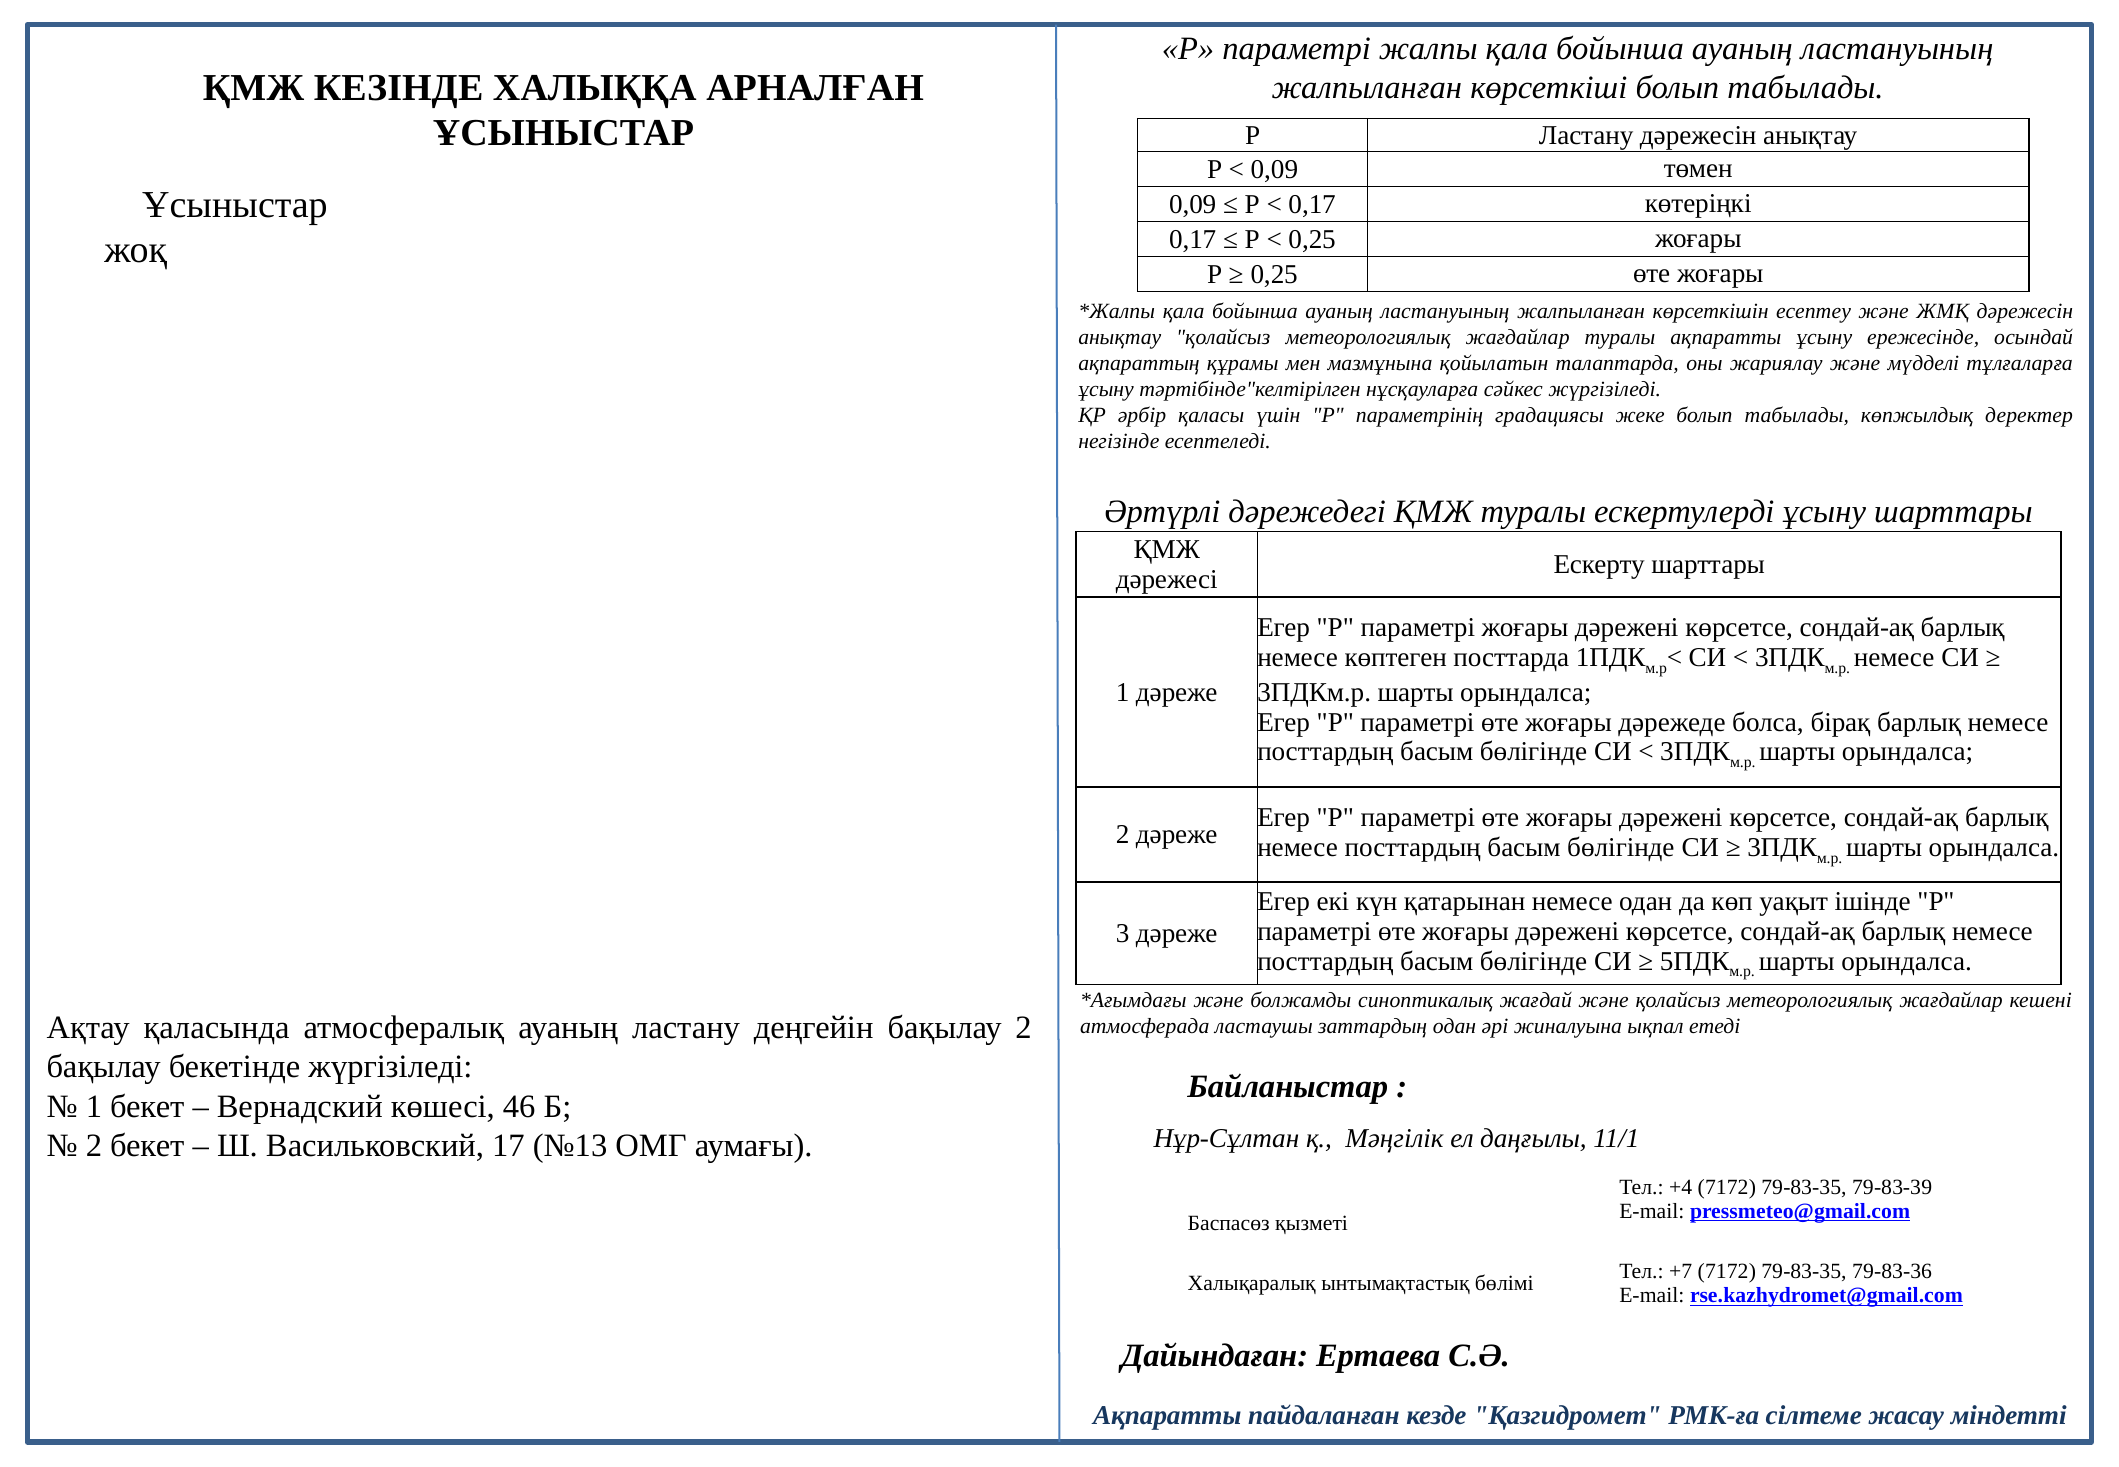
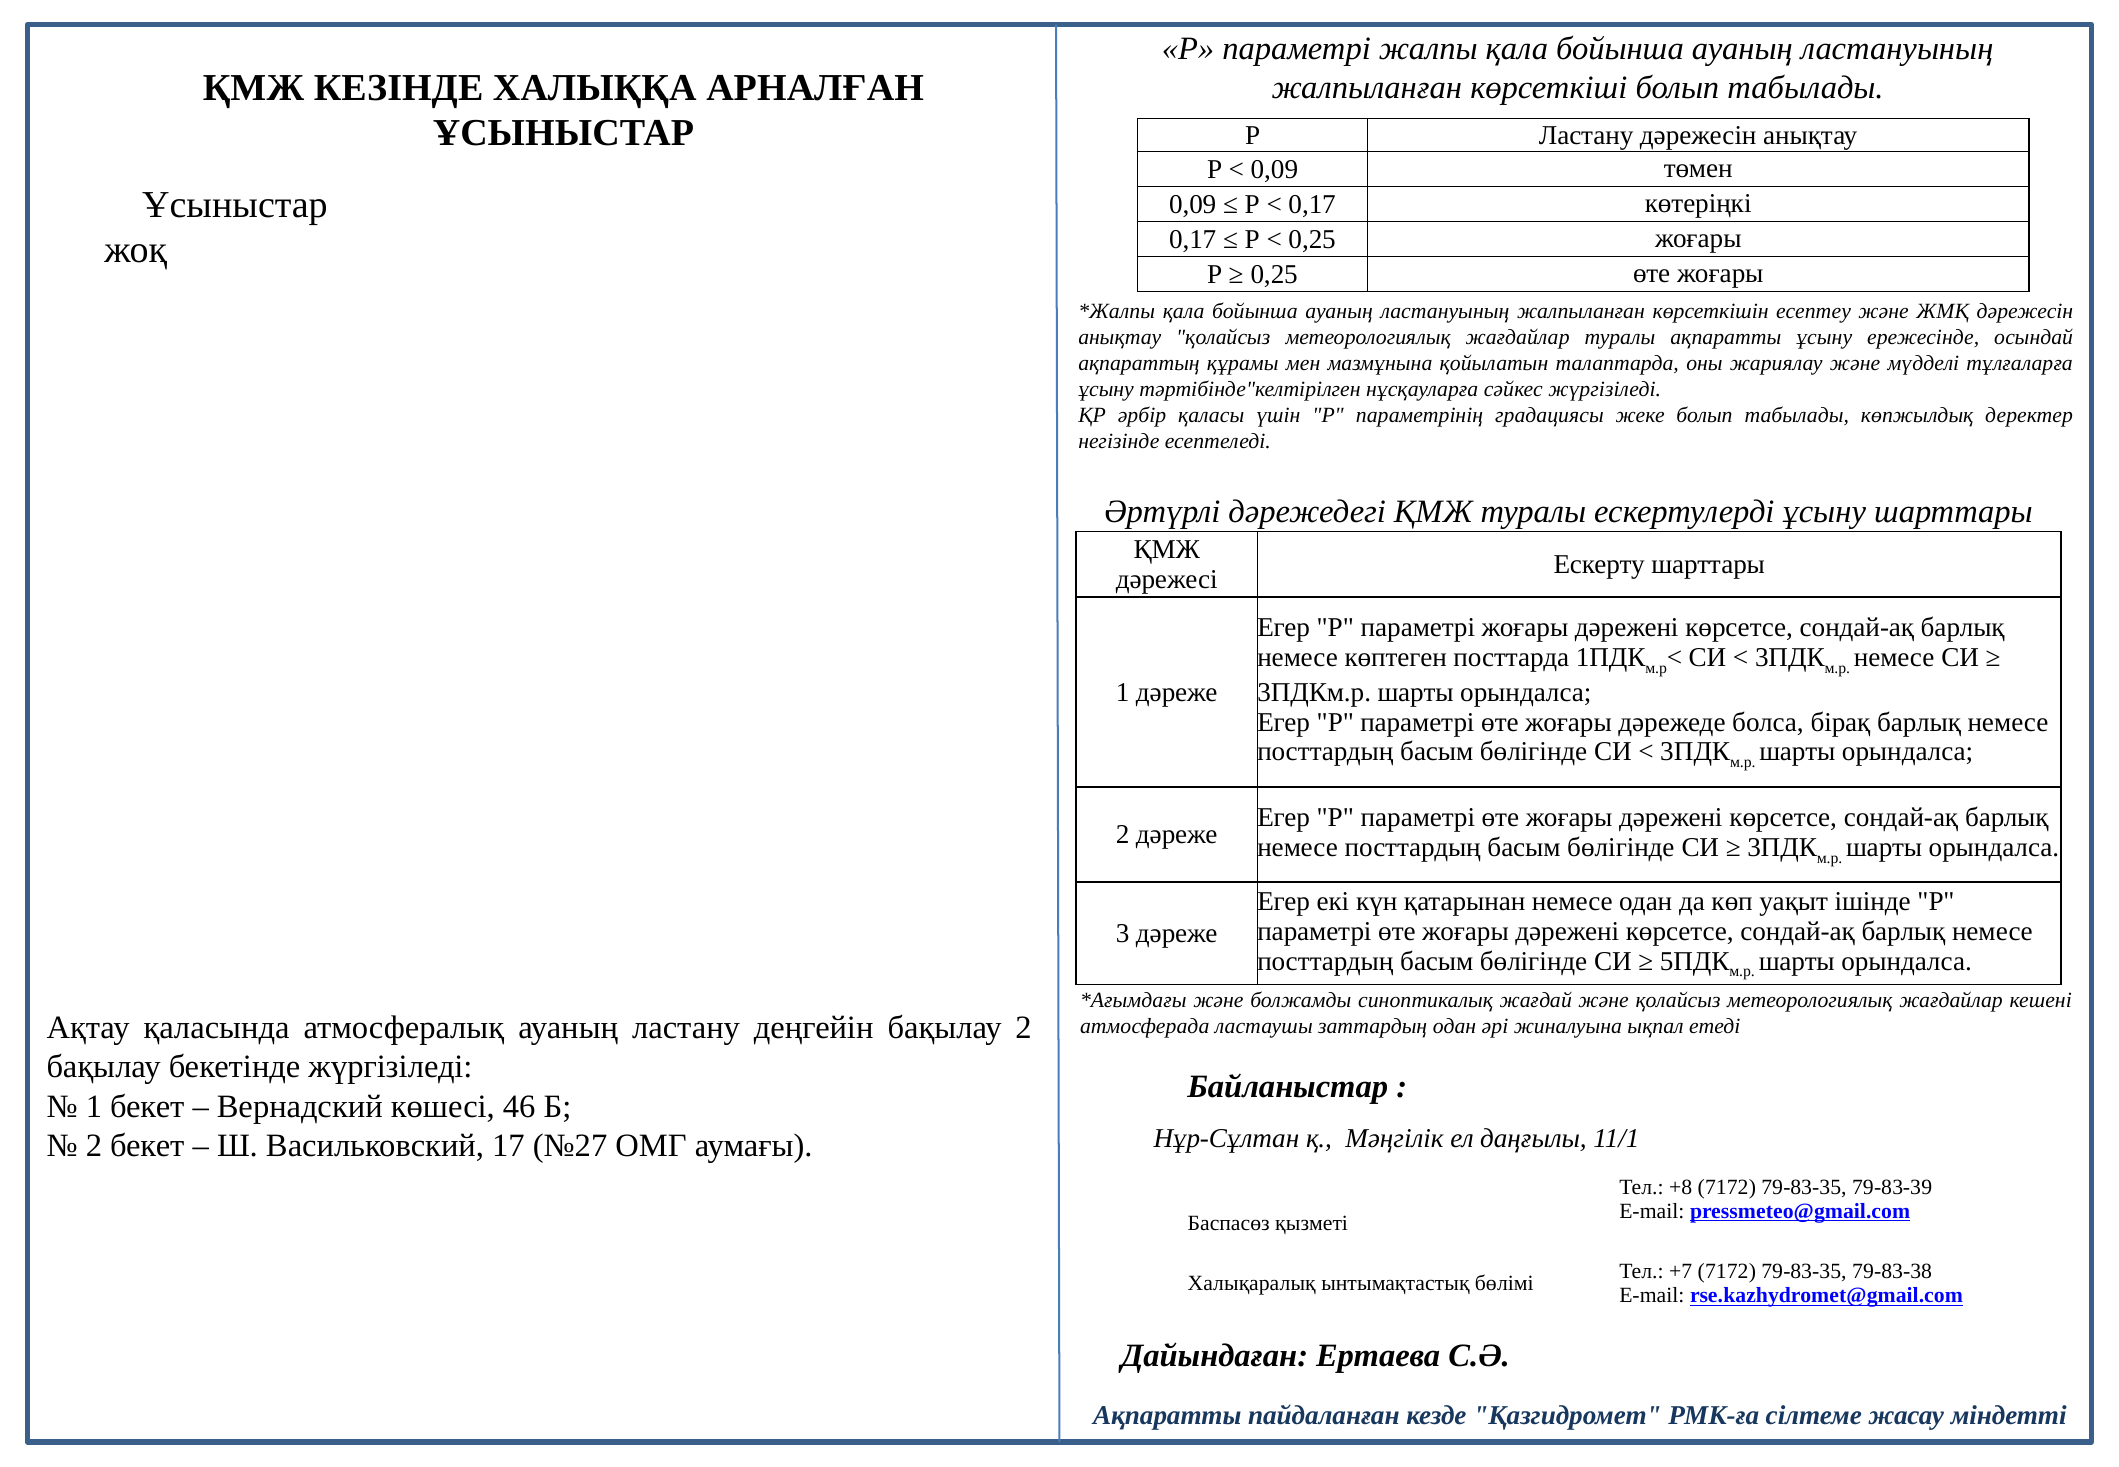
№13: №13 -> №27 (570, 1145)
+4: +4 -> +8 (1681, 1187)
79-83-36: 79-83-36 -> 79-83-38 (1892, 1272)
